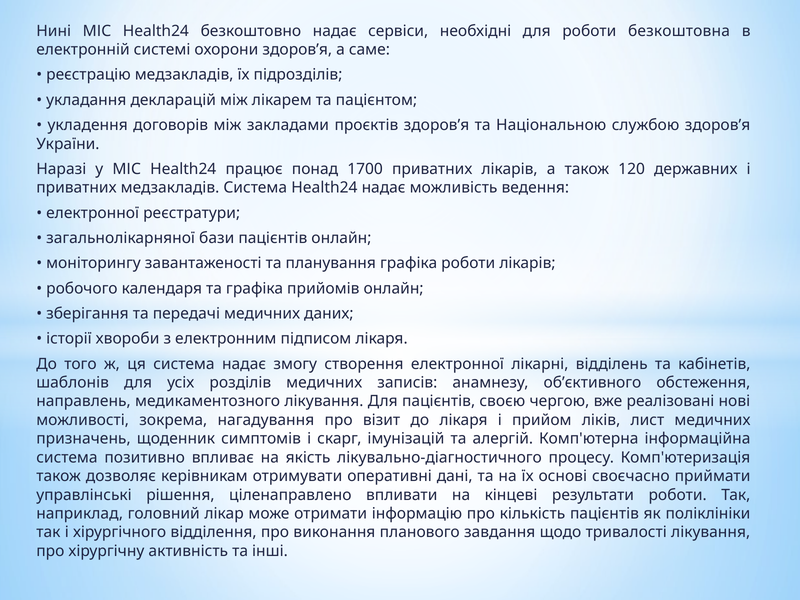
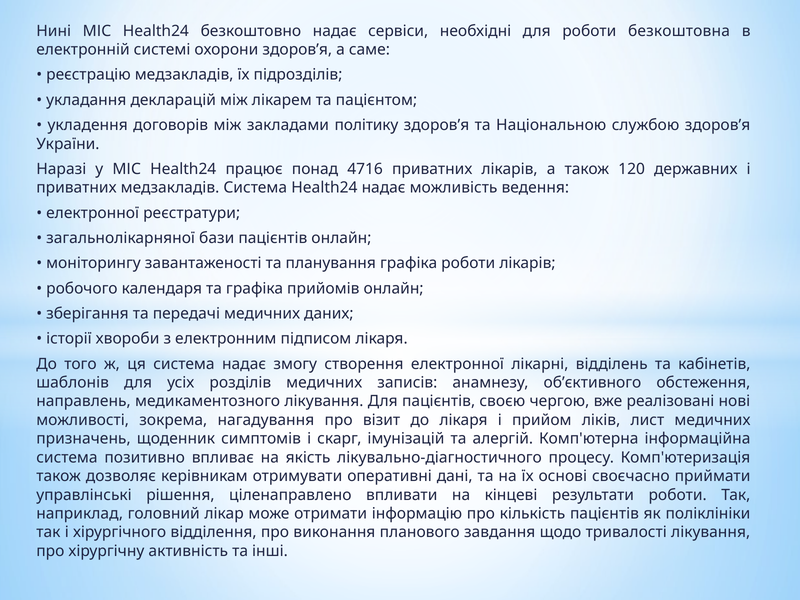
проєктів: проєктів -> політику (366, 125)
1700: 1700 -> 4716 (365, 169)
